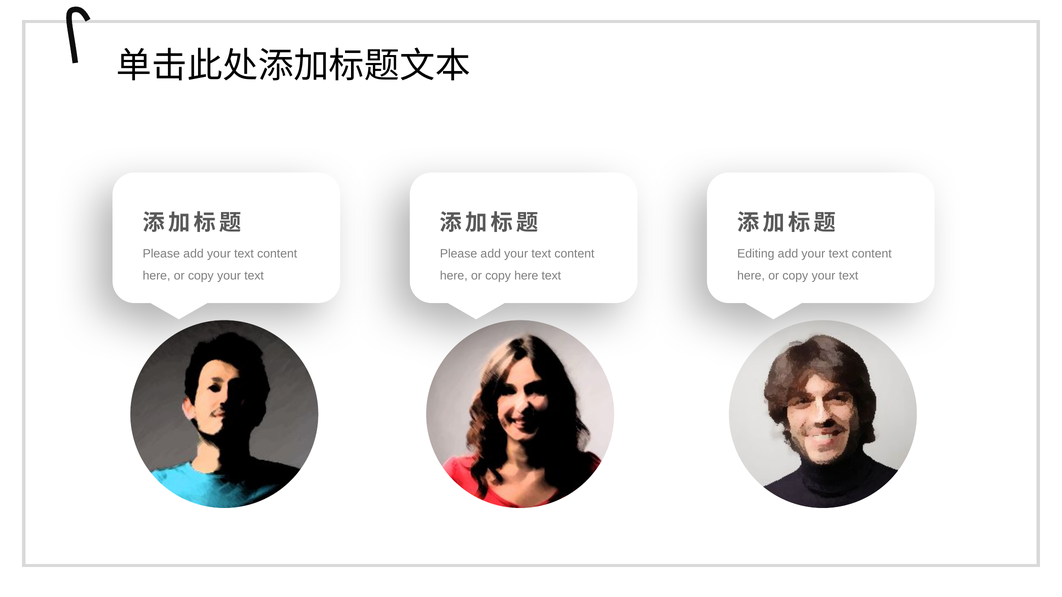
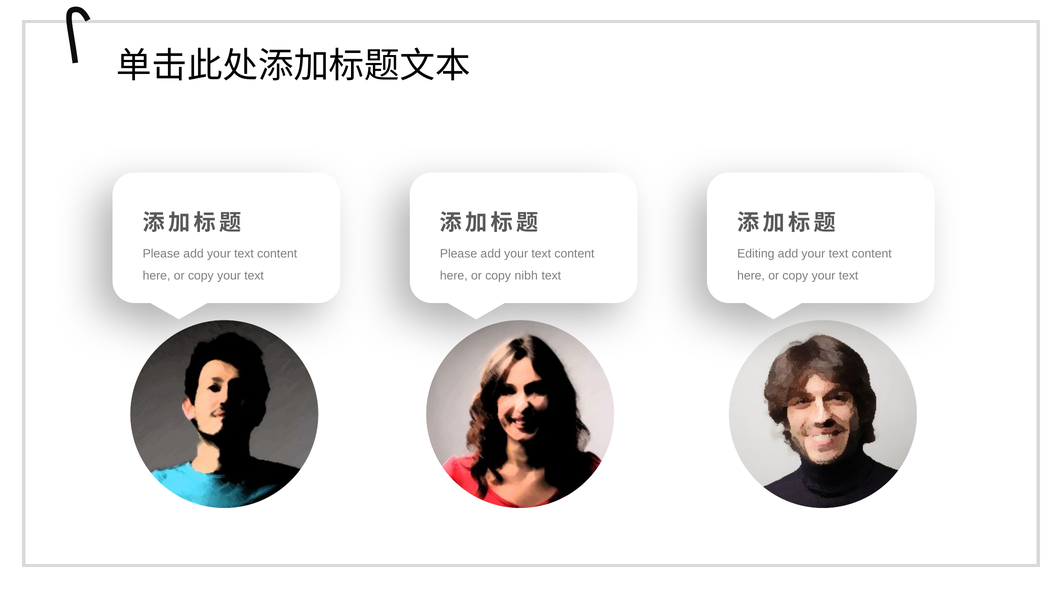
copy here: here -> nibh (526, 276)
